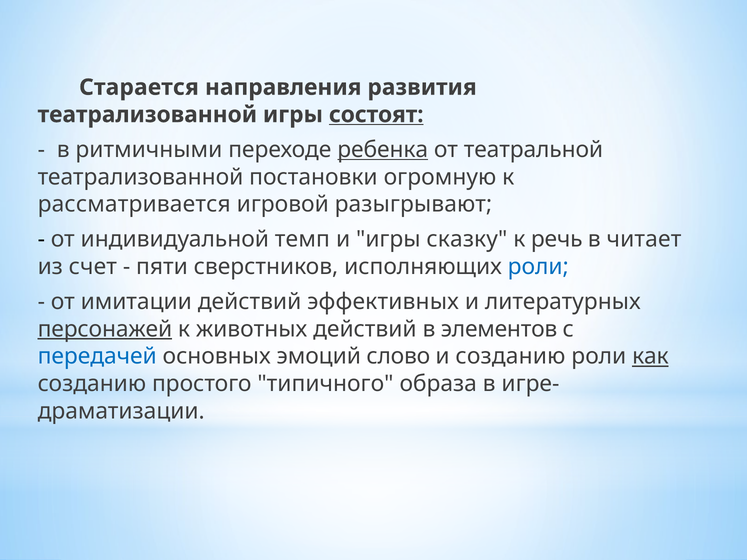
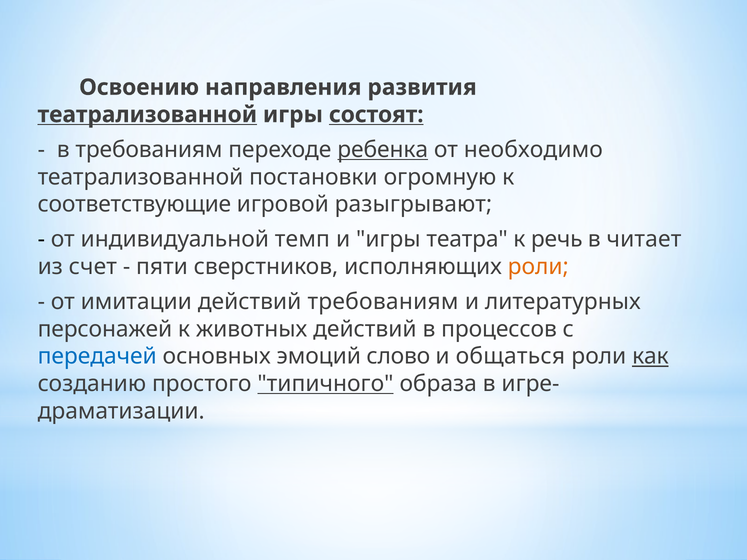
Старается: Старается -> Освоению (139, 87)
театрализованной underline: none -> present (147, 115)
в ритмичными: ритмичными -> требованиям (149, 150)
театральной: театральной -> необходимо (533, 150)
рассматривается: рассматривается -> соответствующие (134, 204)
сказку: сказку -> театра (467, 239)
роли colour: blue -> orange (538, 267)
действий эффективных: эффективных -> требованиям (383, 302)
персонажей underline: present -> none (105, 329)
элементов: элементов -> процессов (499, 329)
и созданию: созданию -> общаться (510, 357)
типичного underline: none -> present (325, 384)
